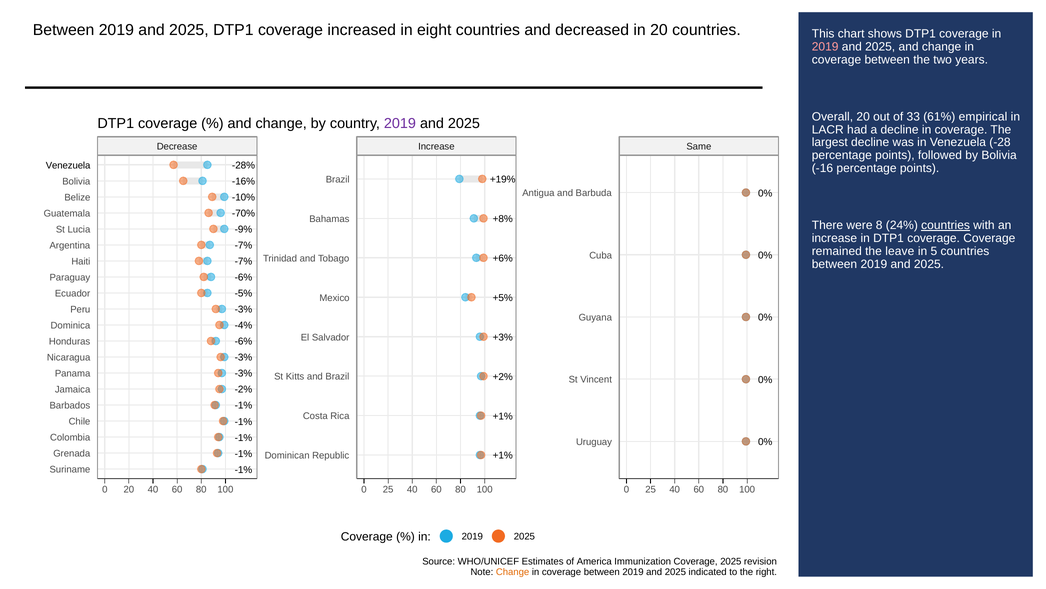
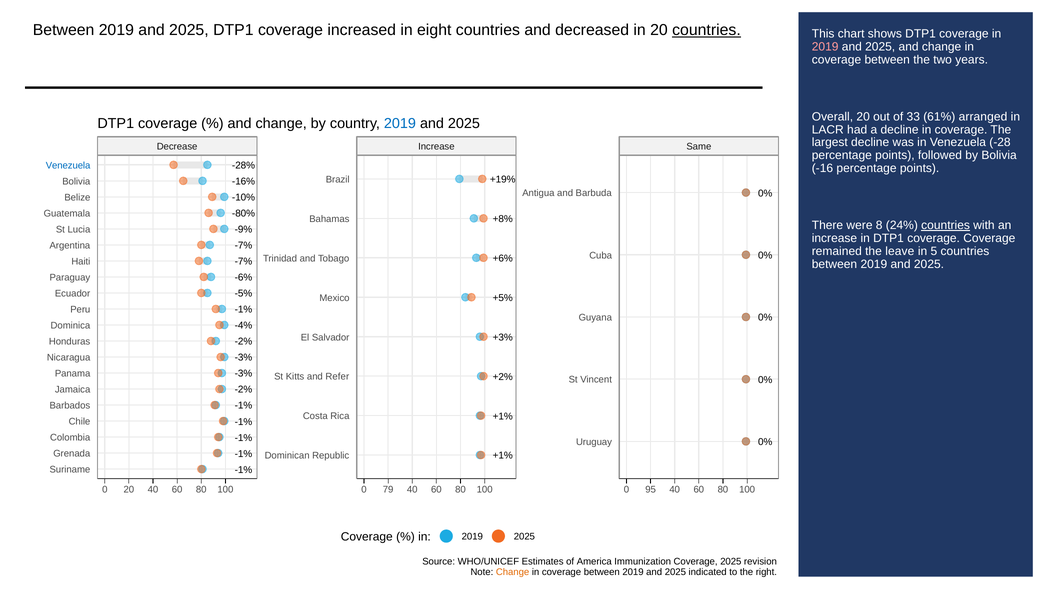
countries underline: none -> present (706, 30)
empirical: empirical -> arranged (983, 116)
2019 colour: purple -> blue (400, 124)
Venezuela colour: black -> blue (68, 165)
-70%: -70% -> -80% (244, 213)
-3%: -3% -> -1% (243, 309)
-6%: -6% -> -2% (243, 341)
and Brazil: Brazil -> Refer (337, 376)
25: 25 -> 79 (388, 489)
25: 25 -> 95 (651, 489)
